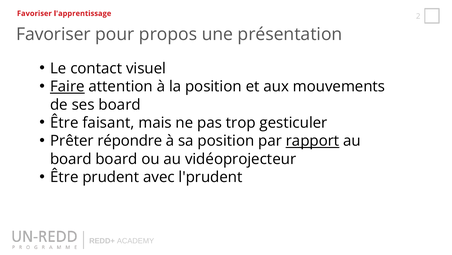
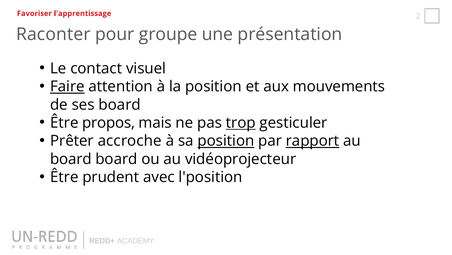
Favoriser: Favoriser -> Raconter (53, 34)
propos: propos -> groupe (168, 34)
faisant: faisant -> propos (109, 122)
trop underline: none -> present (241, 122)
répondre: répondre -> accroche (130, 141)
position underline: none -> present (226, 141)
l'prudent: l'prudent -> l'position (211, 177)
